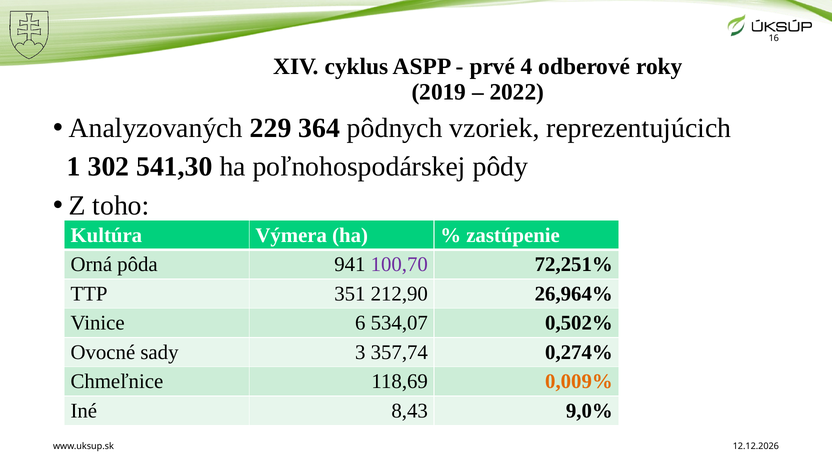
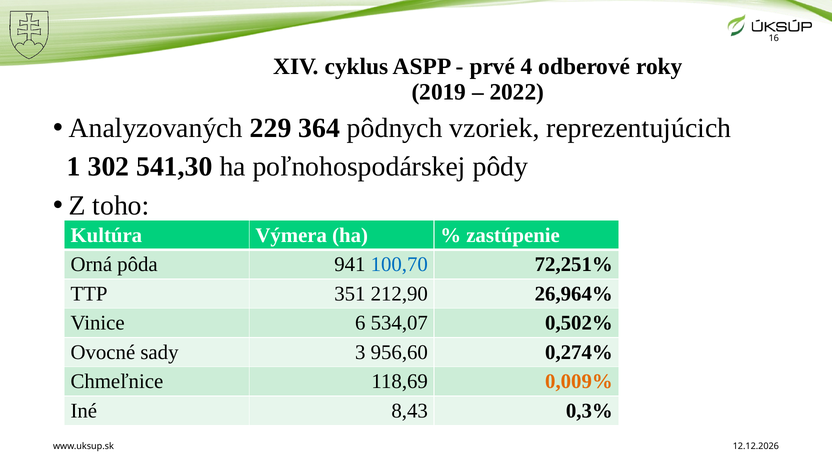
100,70 colour: purple -> blue (399, 264)
357,74: 357,74 -> 956,60 (399, 352)
9,0%: 9,0% -> 0,3% (589, 411)
